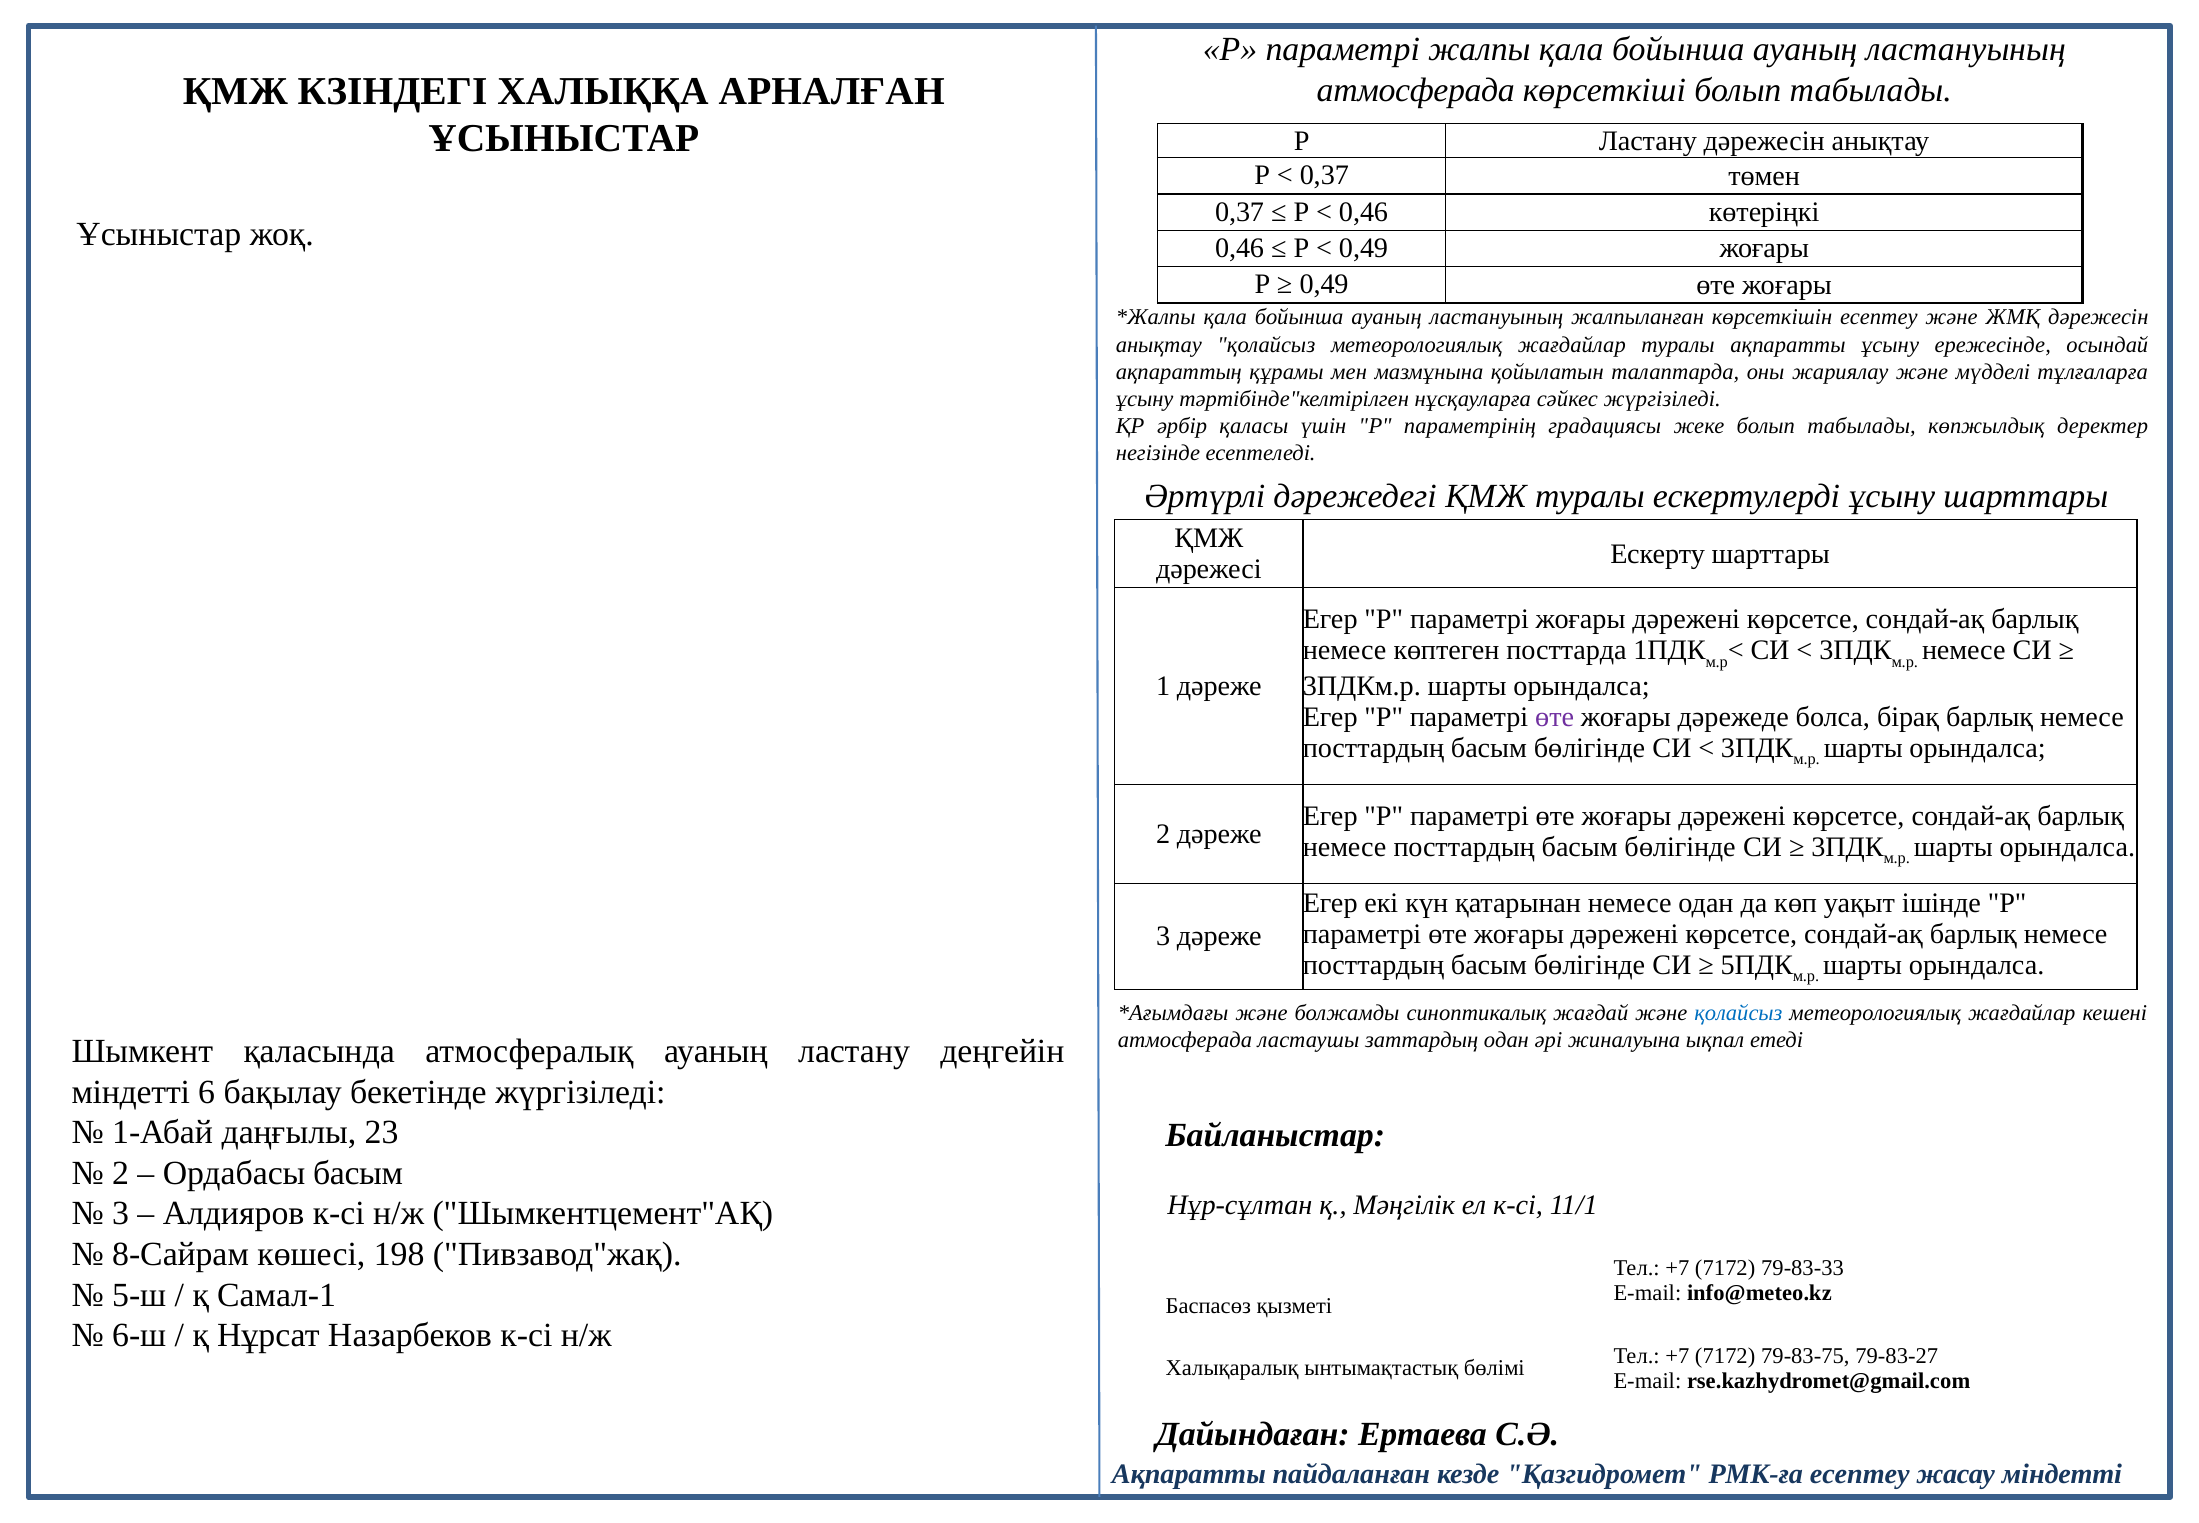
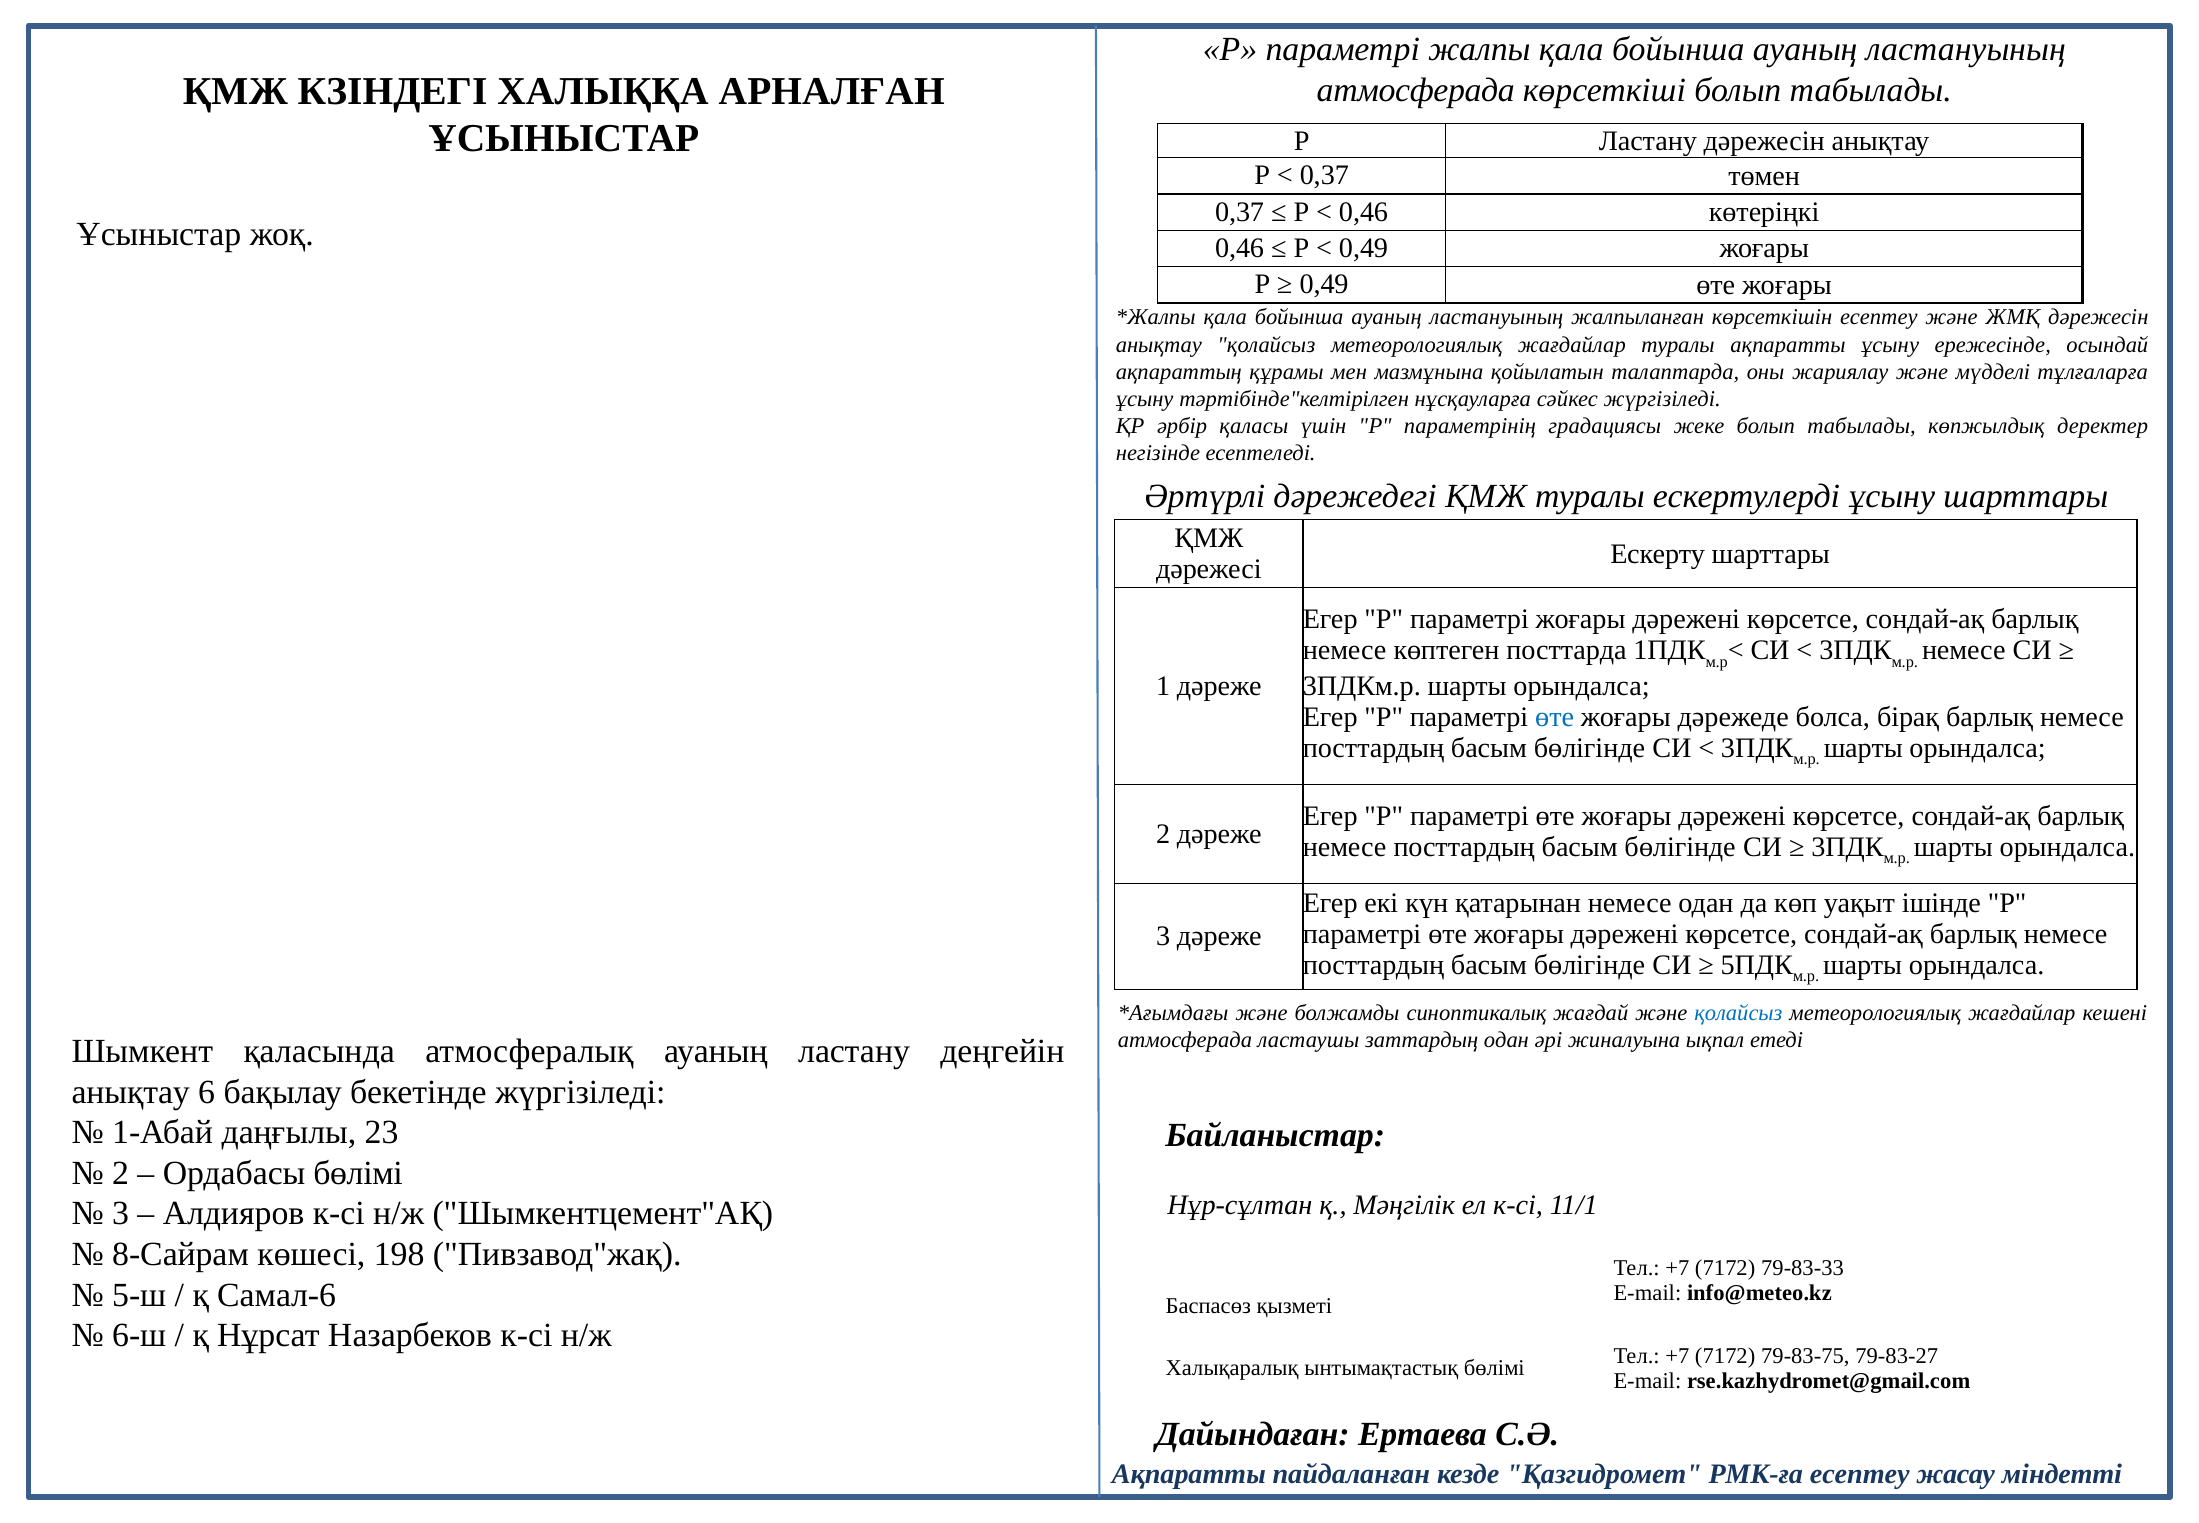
өте colour: purple -> blue (1555, 717)
міндетті: міндетті -> анықтау (131, 1091)
Ордабасы басым: басым -> бөлімі (358, 1173)
Самал-1: Самал-1 -> Самал-6 (277, 1294)
